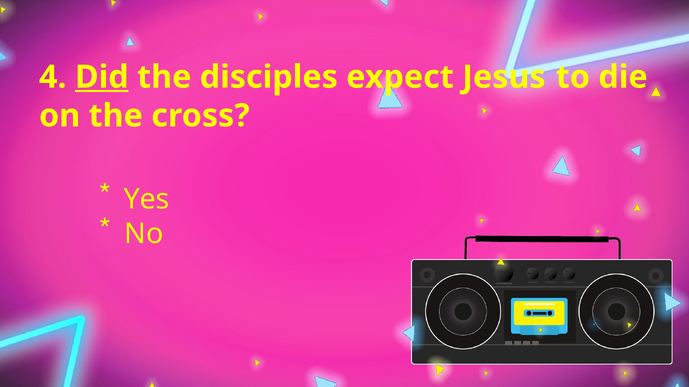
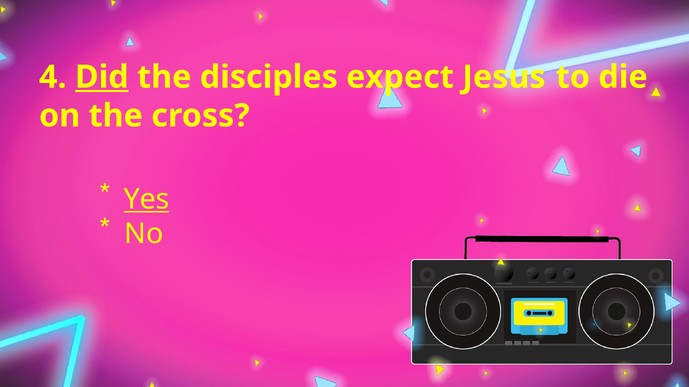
Yes underline: none -> present (147, 200)
